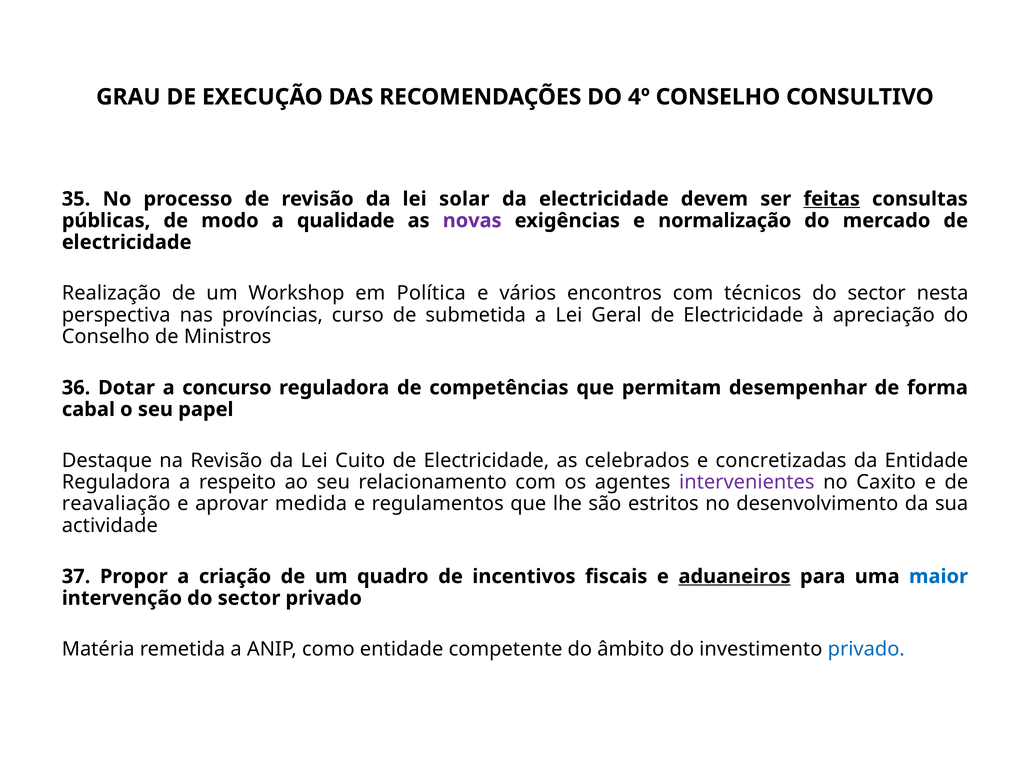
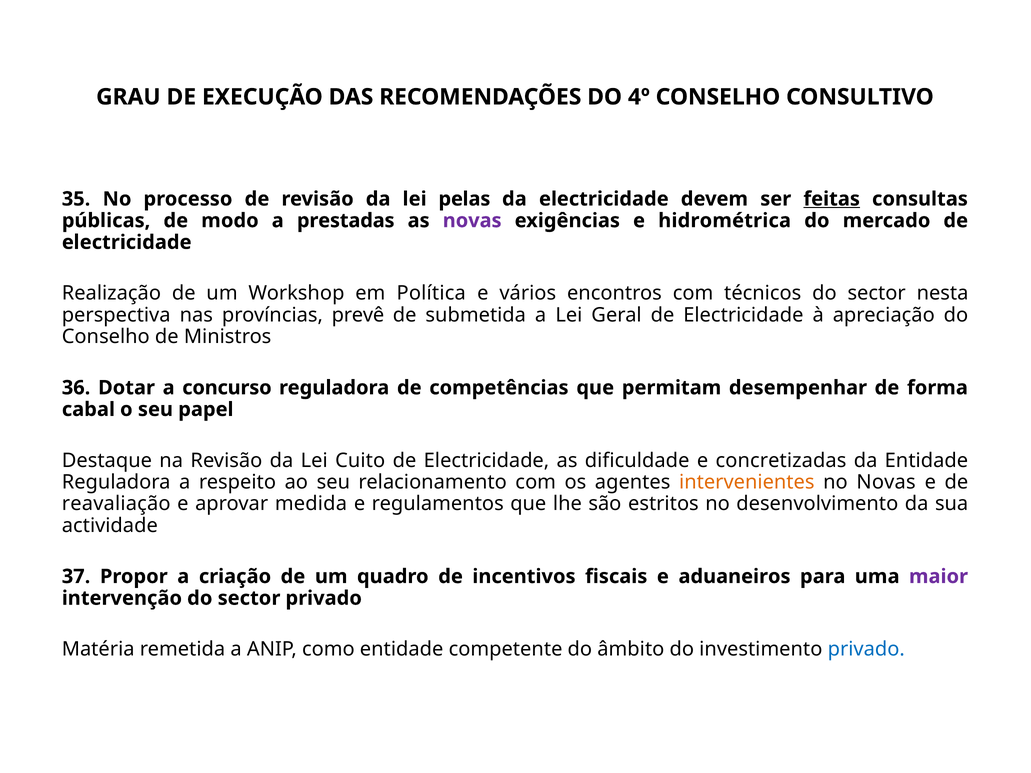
solar: solar -> pelas (464, 199)
qualidade: qualidade -> prestadas (346, 221)
normalização: normalização -> hidrométrica (725, 221)
curso: curso -> prevê (358, 315)
celebrados: celebrados -> dificuldade (637, 461)
intervenientes colour: purple -> orange (747, 482)
no Caxito: Caxito -> Novas (886, 482)
aduaneiros underline: present -> none (735, 577)
maior colour: blue -> purple (939, 577)
